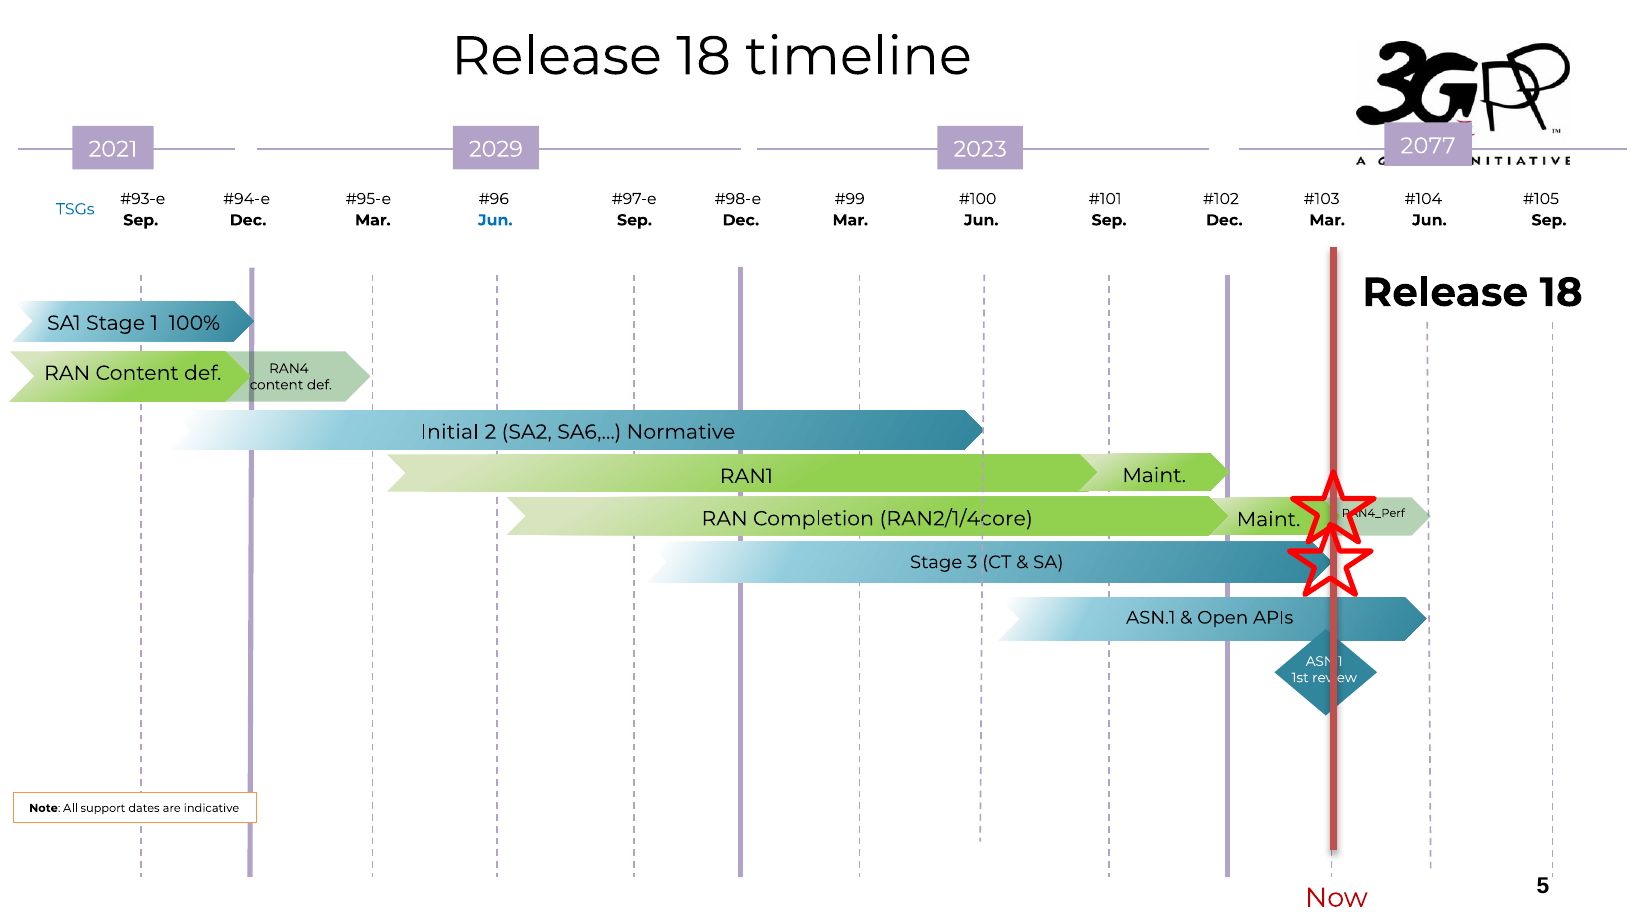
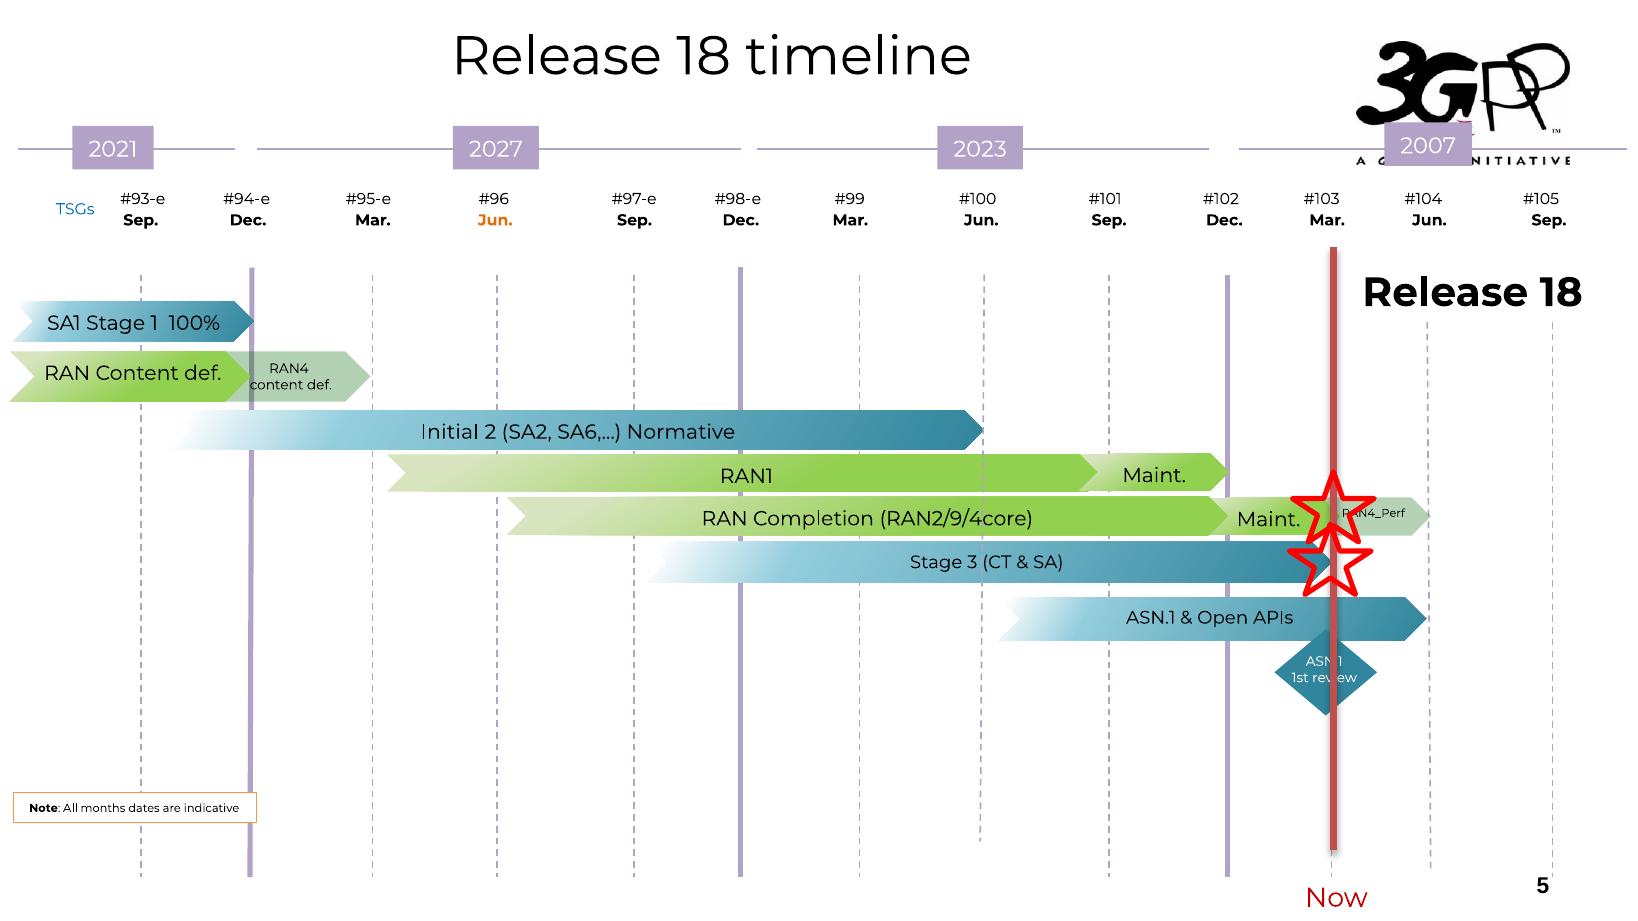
2077: 2077 -> 2007 (1428, 146)
2029: 2029 -> 2027 (496, 149)
Jun colour: blue -> orange (495, 220)
RAN2/1/4core: RAN2/1/4core -> RAN2/9/4core (956, 519)
support: support -> months (103, 808)
